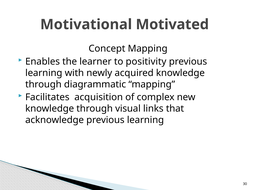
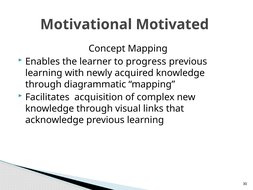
positivity: positivity -> progress (146, 61)
